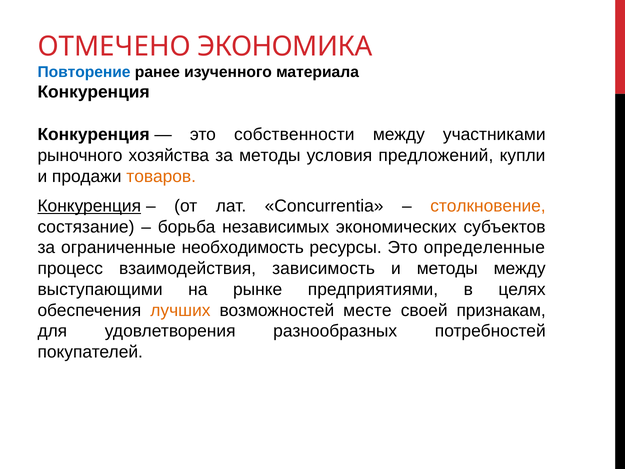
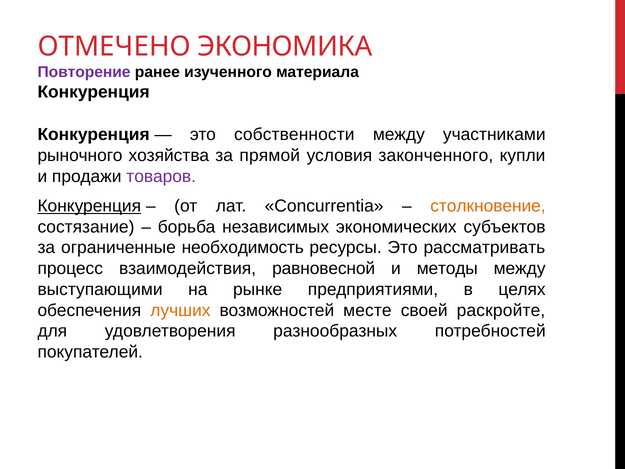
Повторение colour: blue -> purple (84, 72)
за методы: методы -> прямой (270, 155)
предложений: предложений -> законченного (436, 155)
товаров colour: orange -> purple (161, 176)
определенные: определенные -> рассматривать (484, 248)
зависимость: зависимость -> равновесной (324, 268)
признакам: признакам -> раскройте (501, 310)
